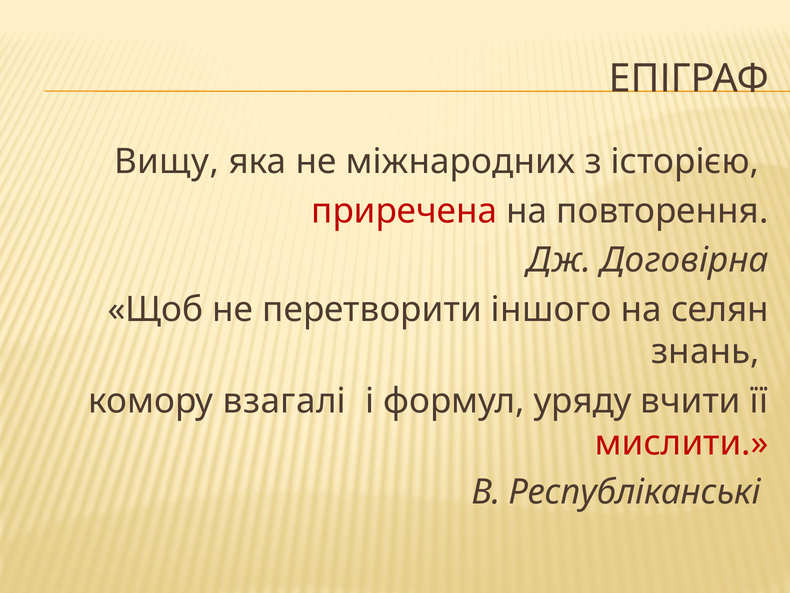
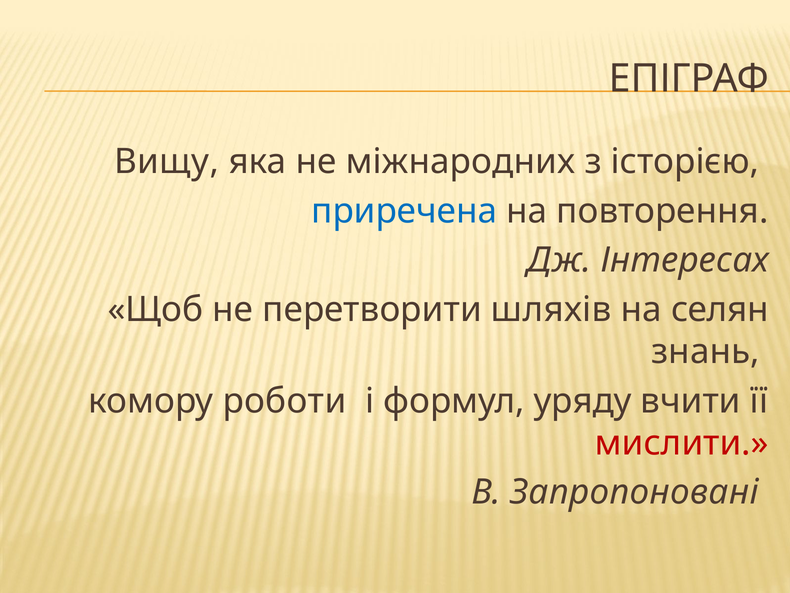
приречена colour: red -> blue (404, 211)
Договірна: Договірна -> Інтересах (685, 260)
іншого: іншого -> шляхів (551, 309)
взагалі: взагалі -> роботи (284, 401)
Республіканські: Республіканські -> Запропоновані (634, 492)
